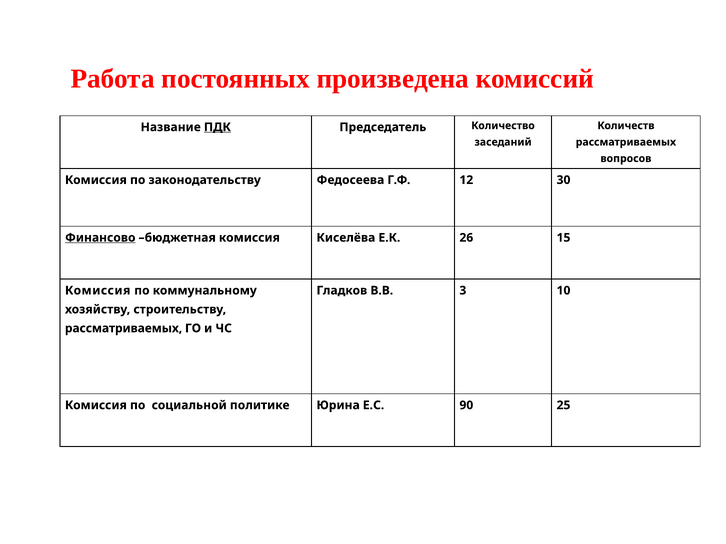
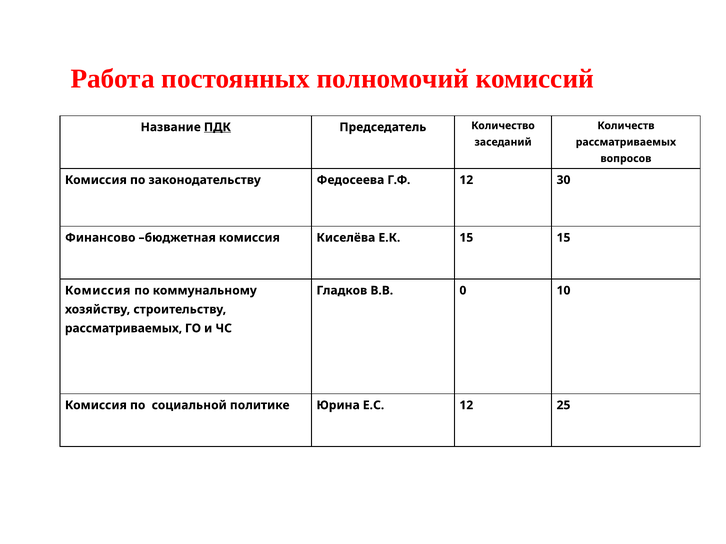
произведена: произведена -> полномочий (393, 79)
Финансово underline: present -> none (100, 238)
Е.К 26: 26 -> 15 (466, 238)
3: 3 -> 0 (463, 291)
Е.С 90: 90 -> 12 (466, 406)
